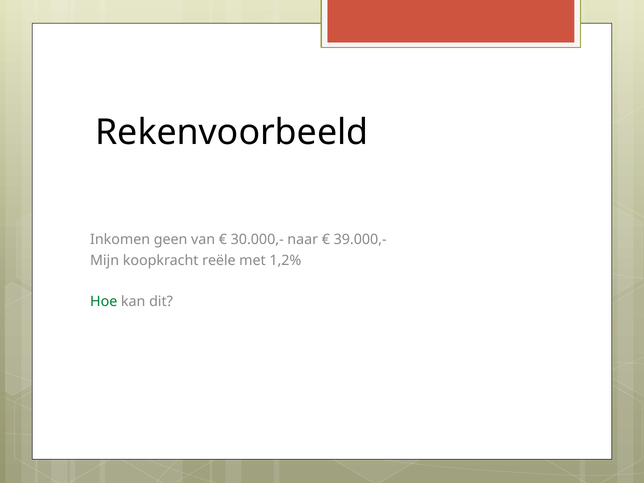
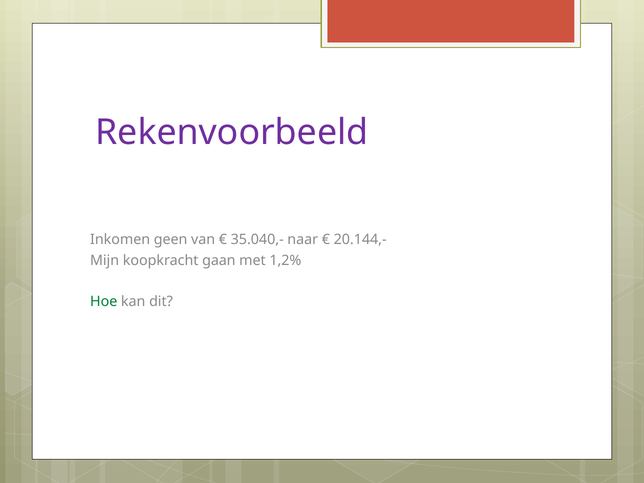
Rekenvoorbeeld colour: black -> purple (232, 133)
30.000,-: 30.000,- -> 35.040,- (257, 240)
39.000,-: 39.000,- -> 20.144,- (360, 240)
reële: reële -> gaan (219, 260)
